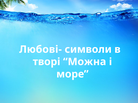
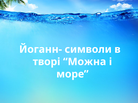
Любові-: Любові- -> Йоганн- (41, 50)
